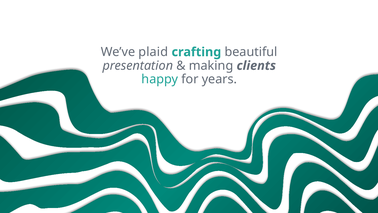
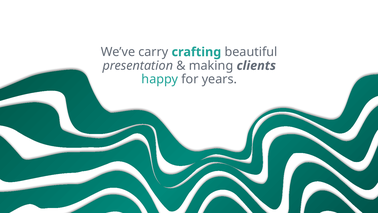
plaid: plaid -> carry (153, 52)
